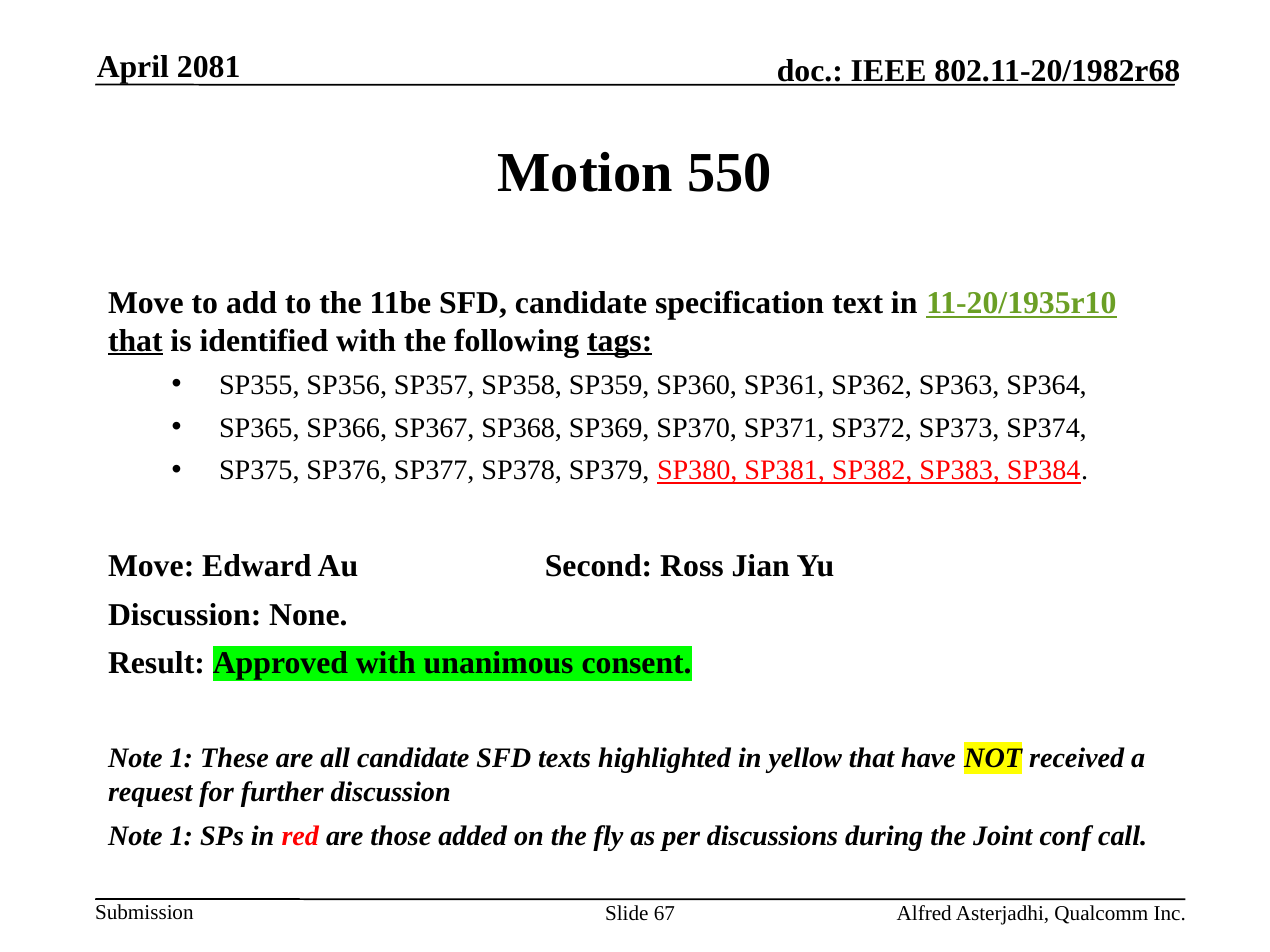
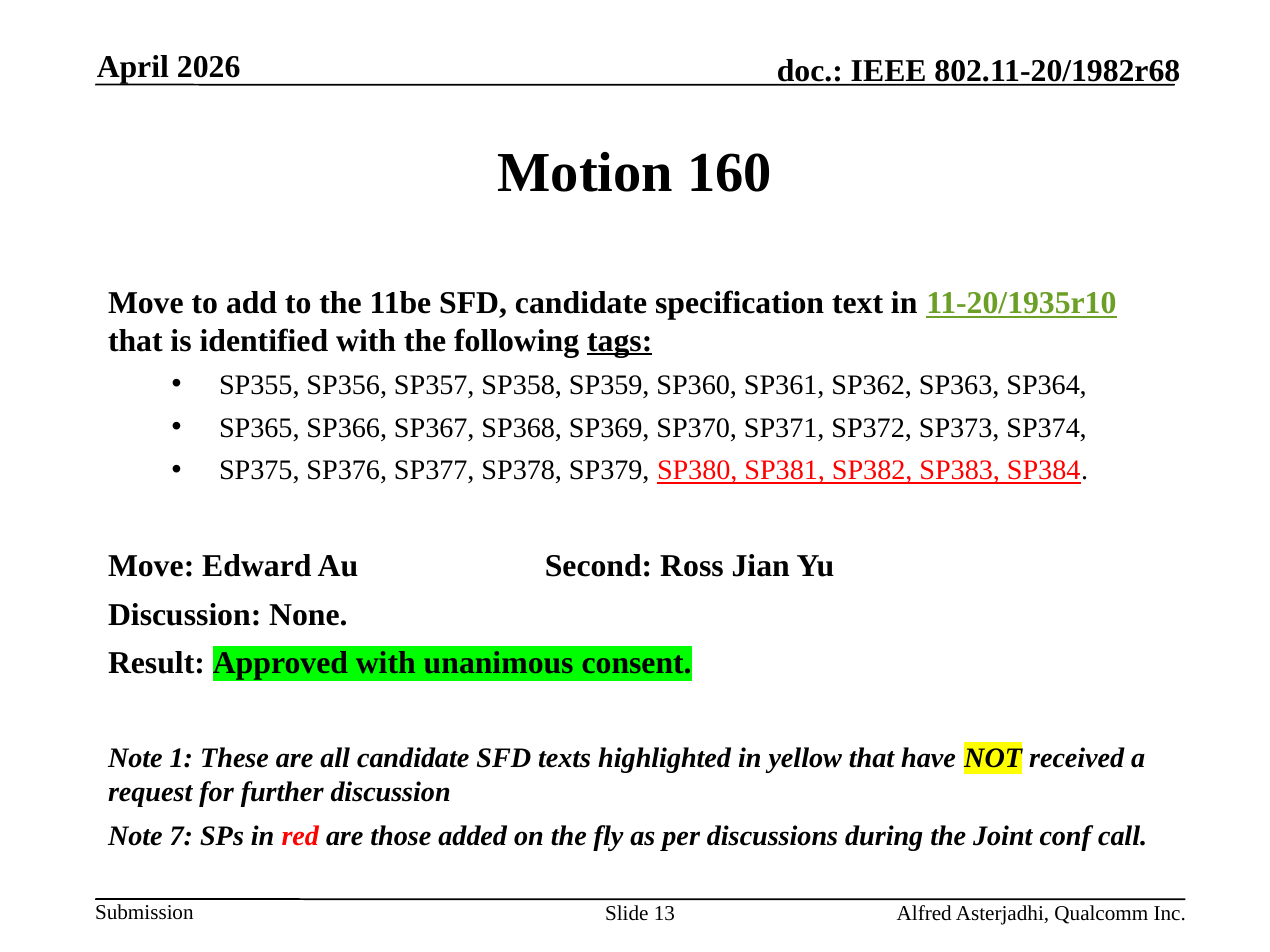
2081: 2081 -> 2026 (209, 67)
550: 550 -> 160 (730, 173)
that underline: present -> none (135, 341)
1: 1 -> 7 (181, 837)
67: 67 -> 13 (664, 914)
